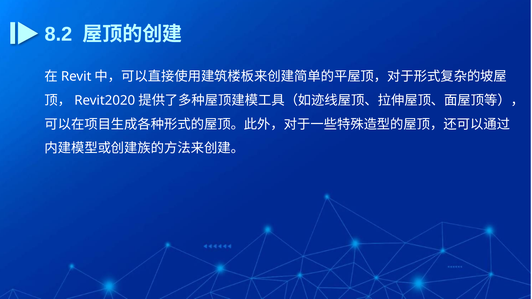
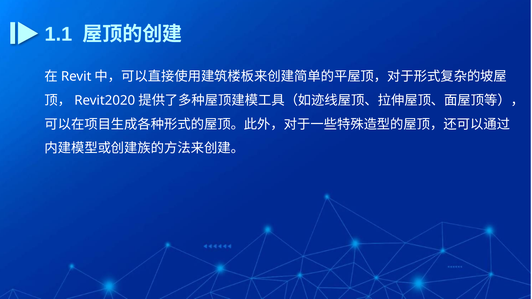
8.2: 8.2 -> 1.1 (58, 34)
